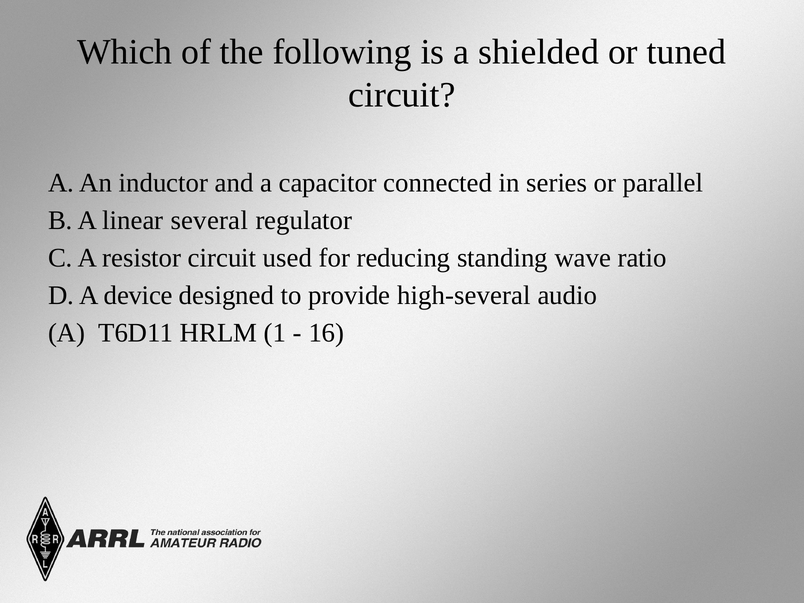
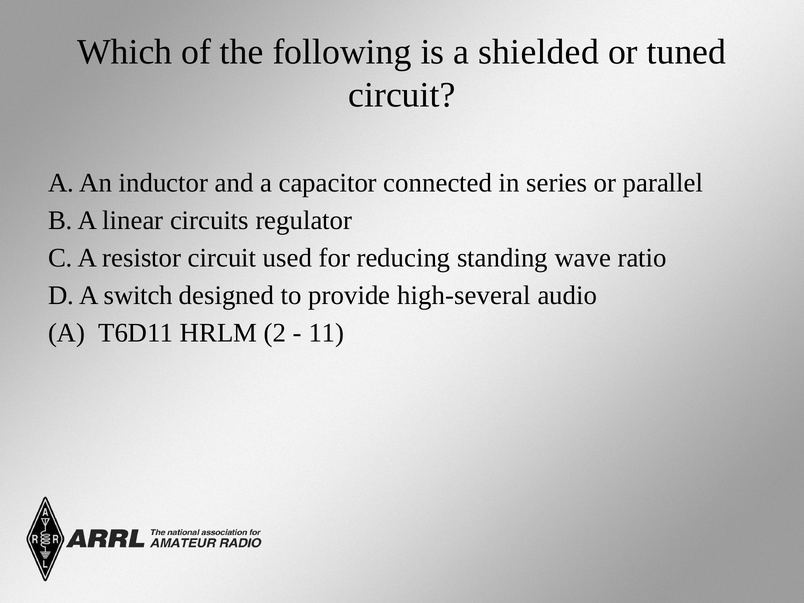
several: several -> circuits (209, 220)
device: device -> switch (138, 295)
1: 1 -> 2 (275, 333)
16: 16 -> 11 (326, 333)
